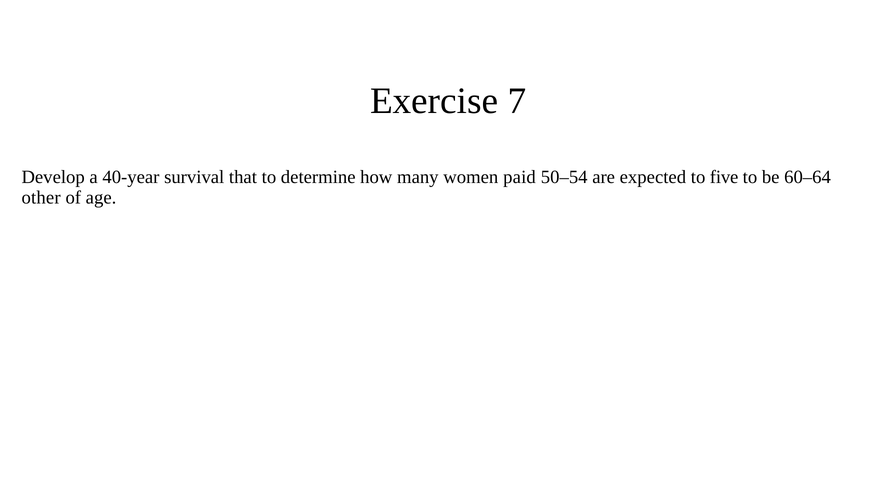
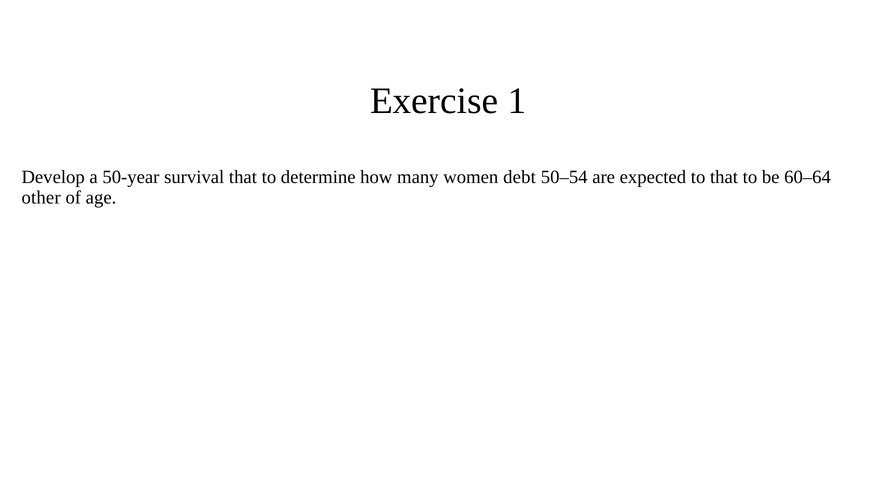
7: 7 -> 1 (517, 101)
40-year: 40-year -> 50-year (131, 177)
paid: paid -> debt (519, 177)
to five: five -> that (724, 177)
